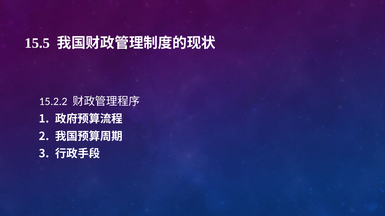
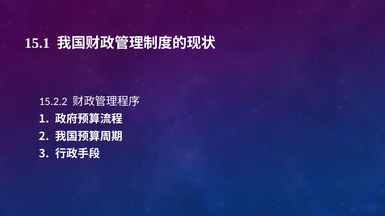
15.5: 15.5 -> 15.1 (37, 43)
